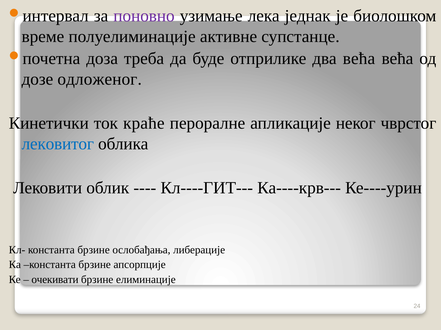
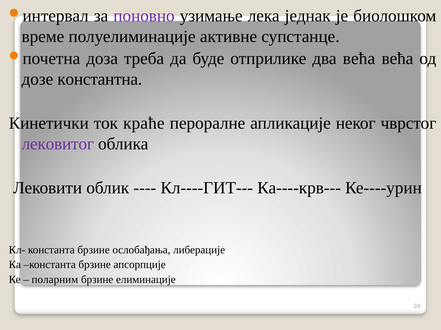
одложеног: одложеног -> константна (100, 79)
лековитог colour: blue -> purple (58, 144)
очекивати: очекивати -> поларним (55, 280)
